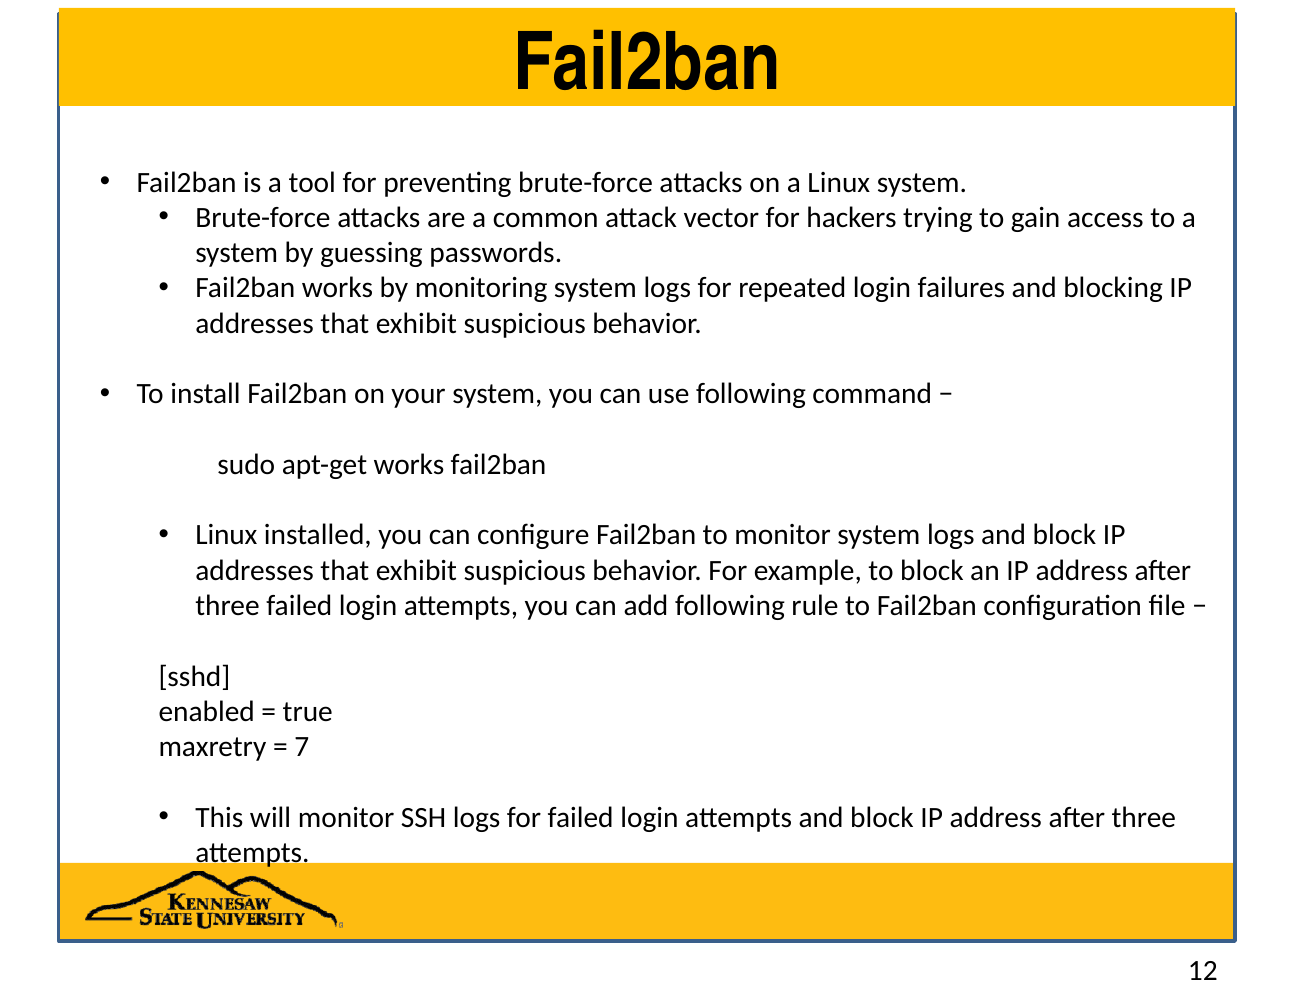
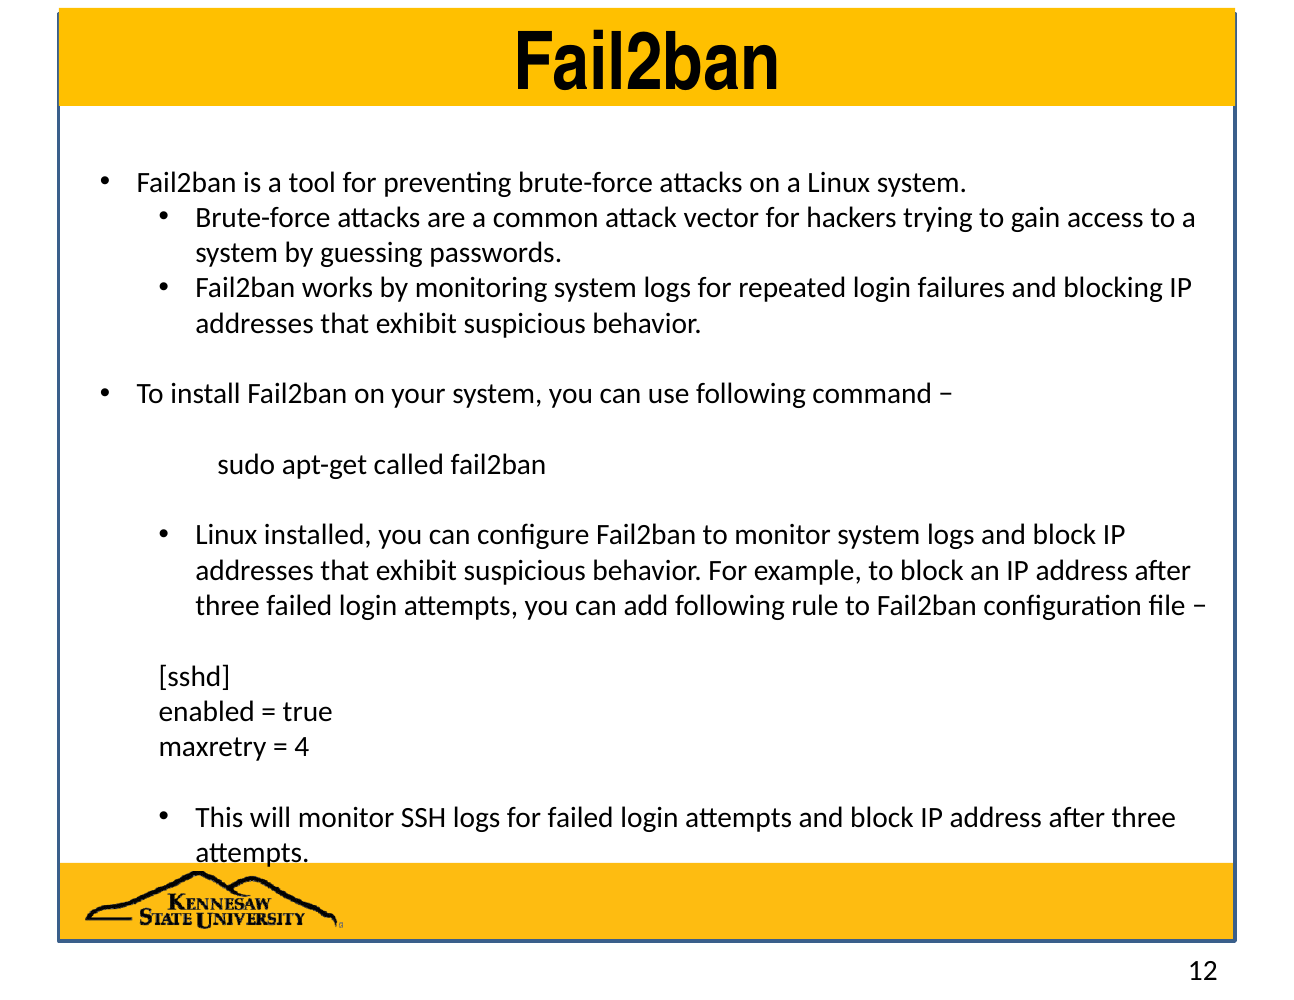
apt-get works: works -> called (409, 465)
7: 7 -> 4 (302, 747)
